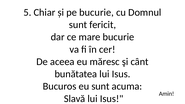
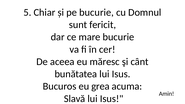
eu sunt: sunt -> grea (100, 86)
